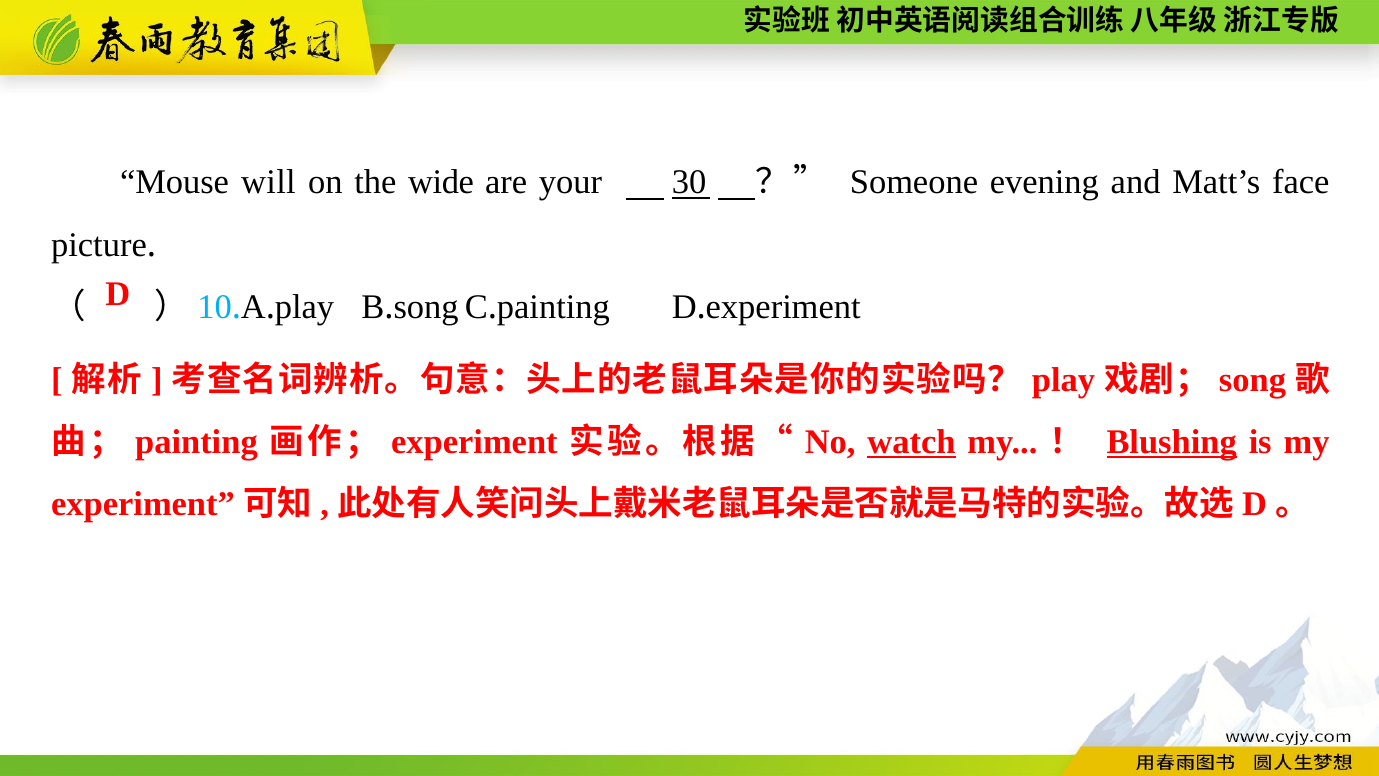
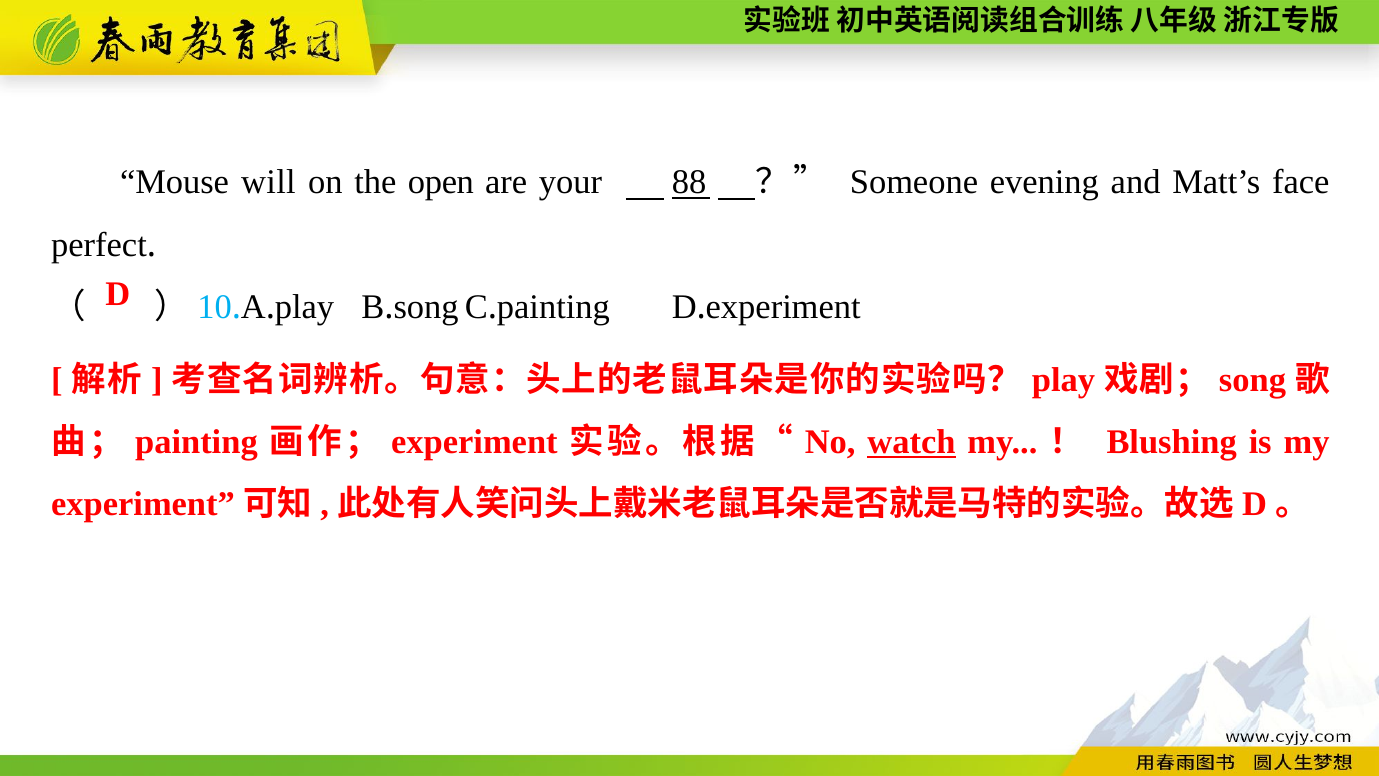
wide: wide -> open (441, 183)
30: 30 -> 88 (689, 183)
picture: picture -> perfect (99, 245)
Blushing underline: present -> none (1172, 442)
